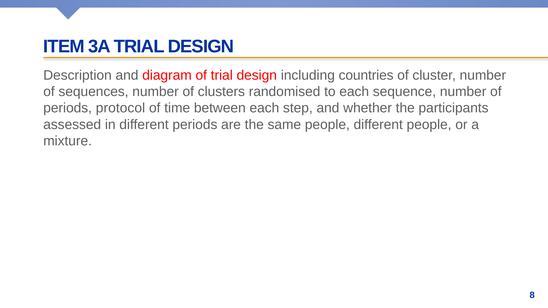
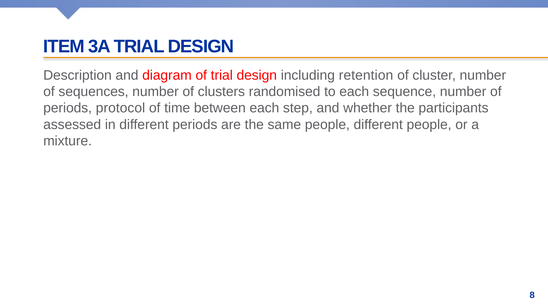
countries: countries -> retention (366, 75)
